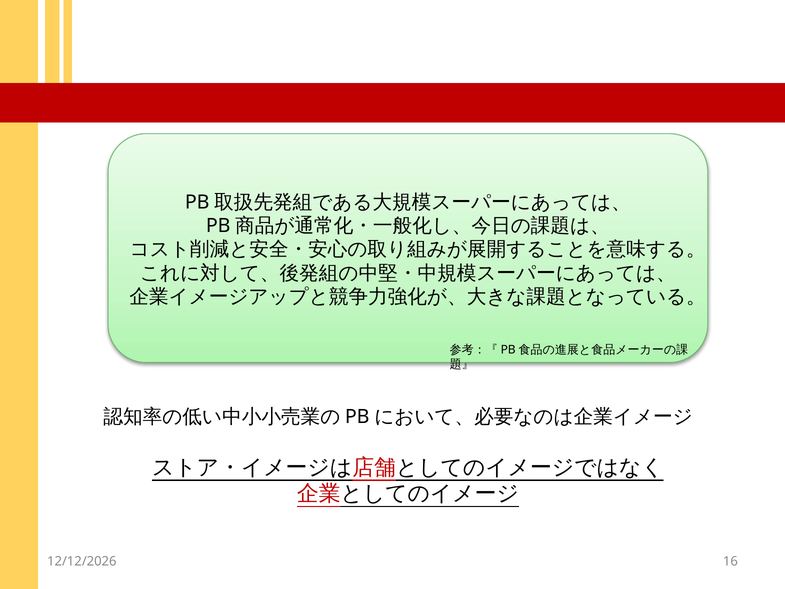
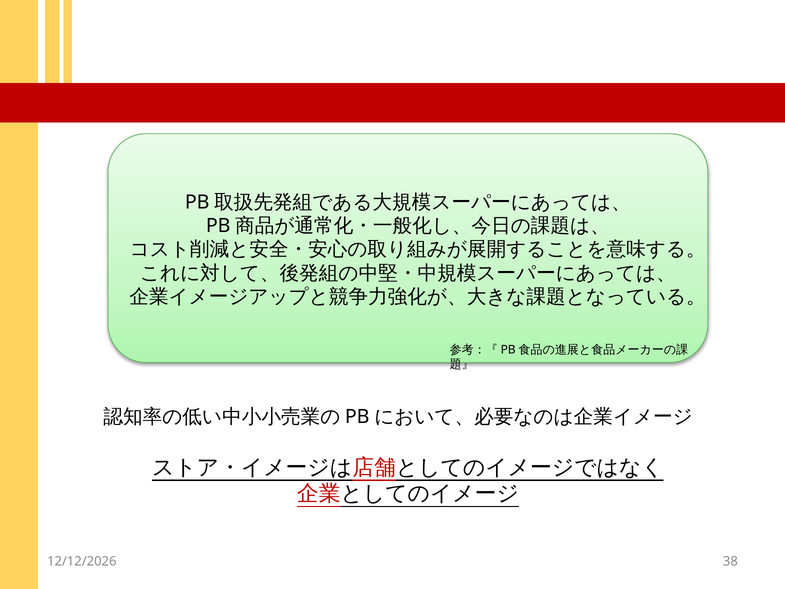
16: 16 -> 38 (730, 561)
